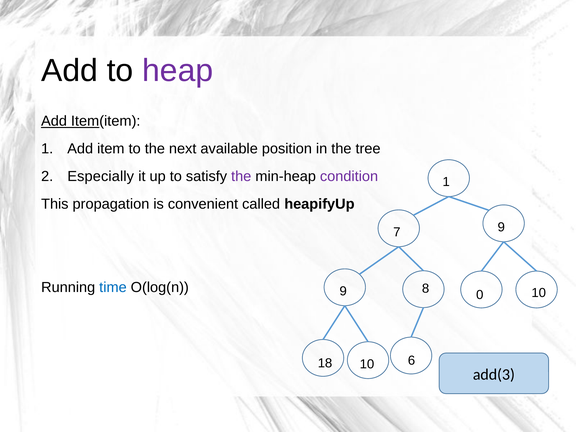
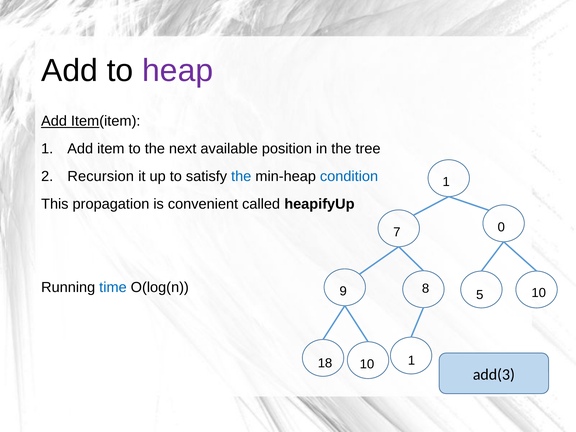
Especially: Especially -> Recursion (101, 176)
the colour: purple -> blue (241, 176)
condition colour: purple -> blue (349, 176)
7 9: 9 -> 0 (501, 227)
0: 0 -> 5 (480, 295)
10 6: 6 -> 1 (412, 361)
